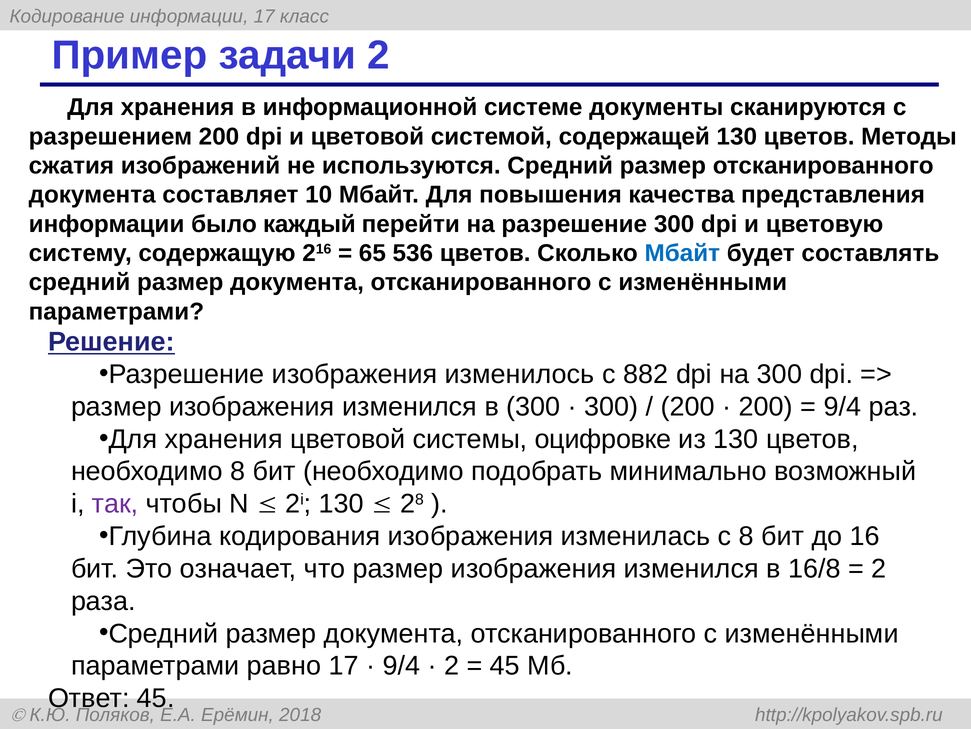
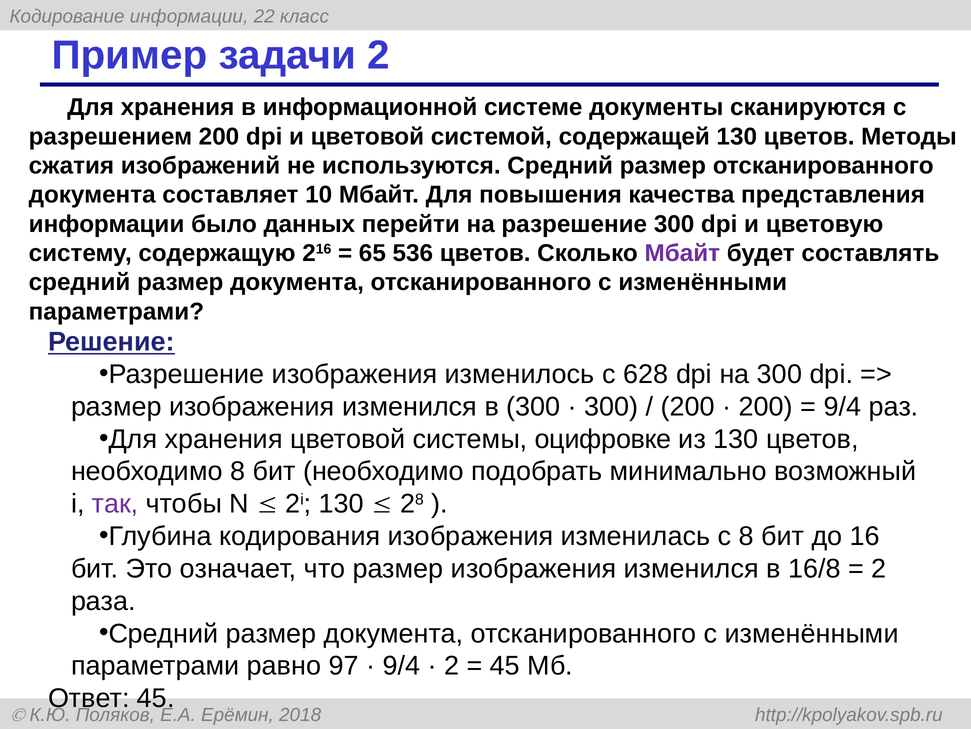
информации 17: 17 -> 22 (264, 16)
каждый: каждый -> данных (309, 224)
Мбайт colour: blue -> purple (682, 253)
882: 882 -> 628 (646, 374)
равно 17: 17 -> 97 (344, 665)
